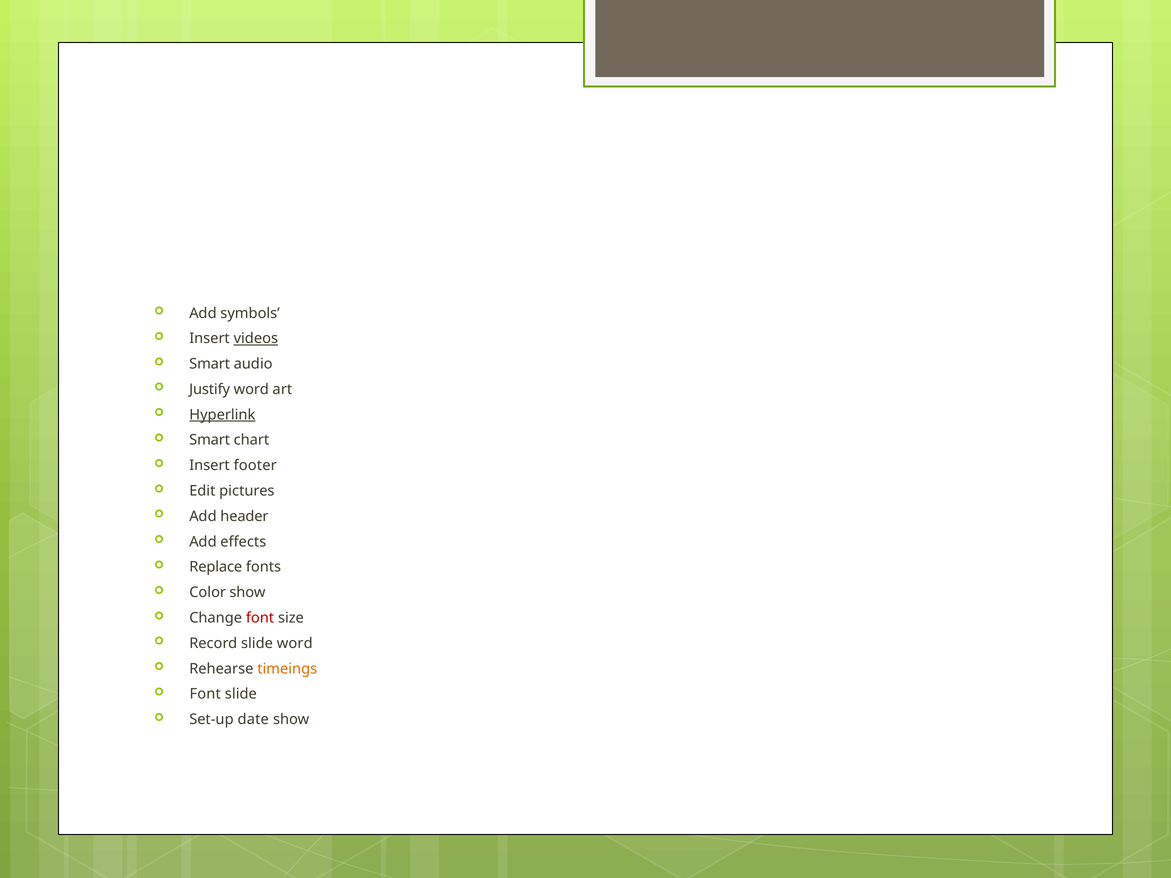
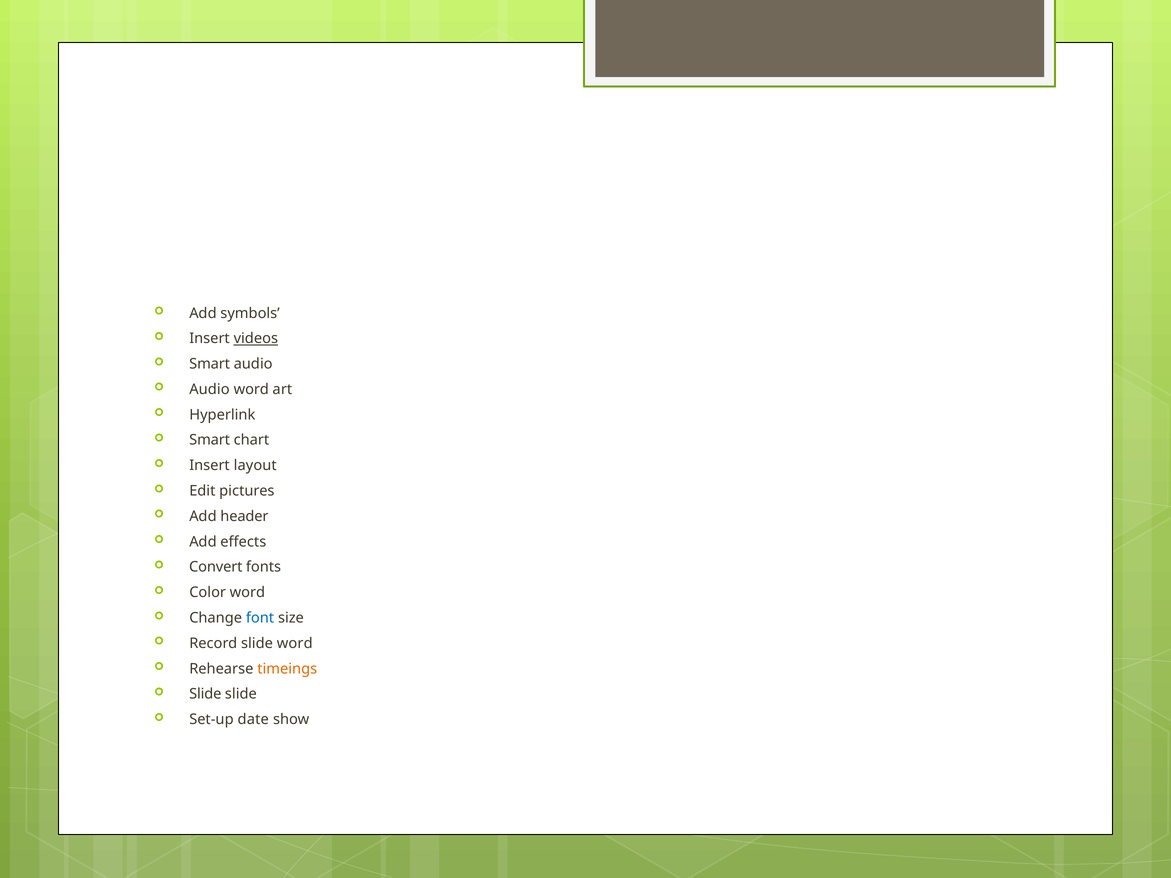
Justify: Justify -> Audio (209, 389)
Hyperlink underline: present -> none (222, 415)
footer: footer -> layout (255, 466)
Replace: Replace -> Convert (216, 567)
Color show: show -> word (247, 593)
font colour: red -> blue (260, 618)
Font: Font -> Slide (205, 694)
